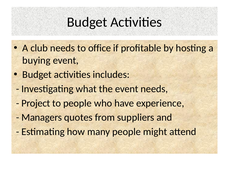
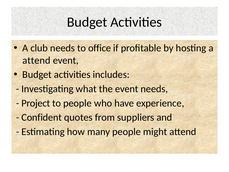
buying: buying -> attend (36, 60)
Managers: Managers -> Confident (42, 117)
